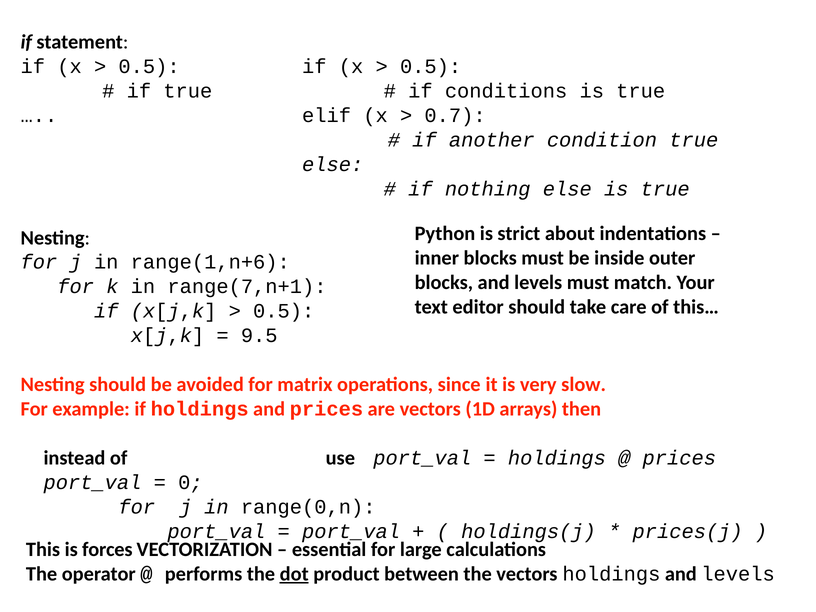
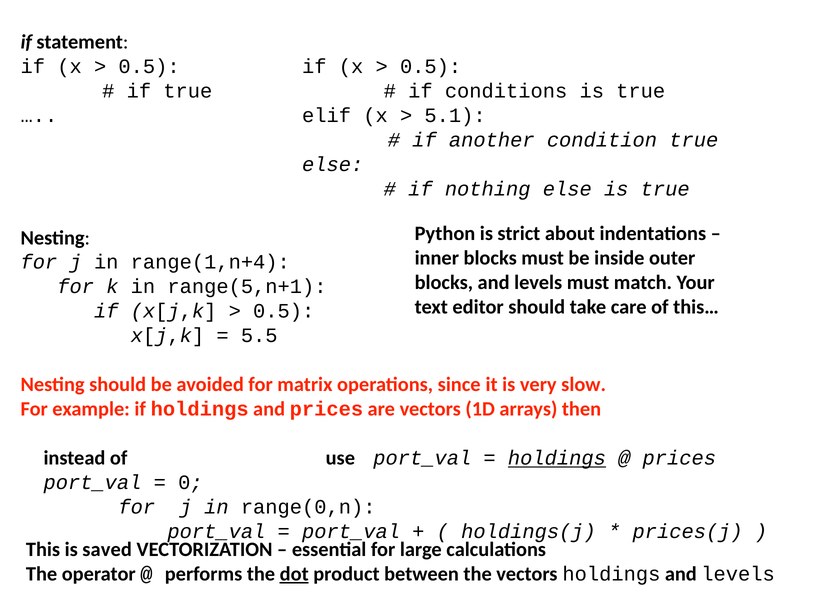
0.7: 0.7 -> 5.1 (455, 115)
range(1,n+6: range(1,n+6 -> range(1,n+4 (210, 262)
range(7,n+1: range(7,n+1 -> range(5,n+1 (247, 287)
9.5: 9.5 -> 5.5 (259, 336)
holdings underline: none -> present (557, 458)
forces: forces -> saved (107, 550)
